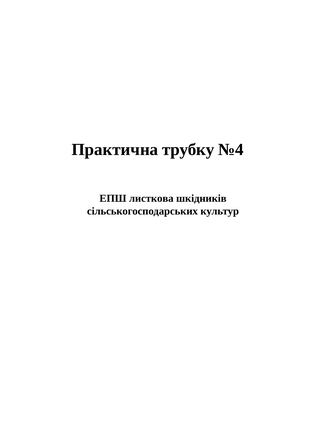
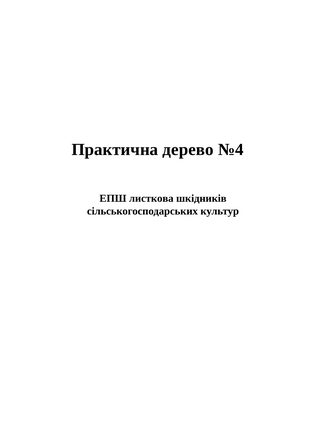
трубку: трубку -> дерево (188, 150)
